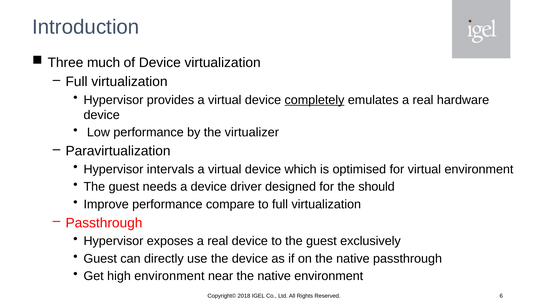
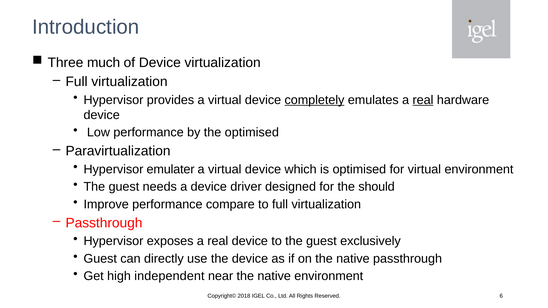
real underline: none -> present (423, 100)
the virtualizer: virtualizer -> optimised (252, 133)
intervals: intervals -> emulater (171, 169)
high environment: environment -> independent (169, 276)
